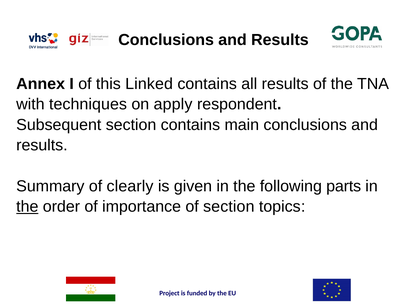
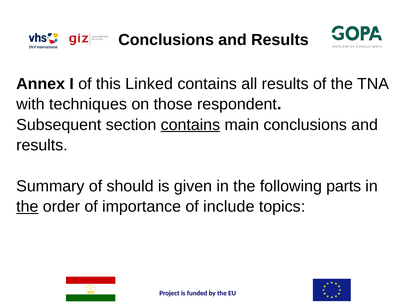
apply: apply -> those (173, 104)
contains underline: none -> present (190, 125)
clearly: clearly -> should (130, 186)
of section: section -> include (229, 207)
